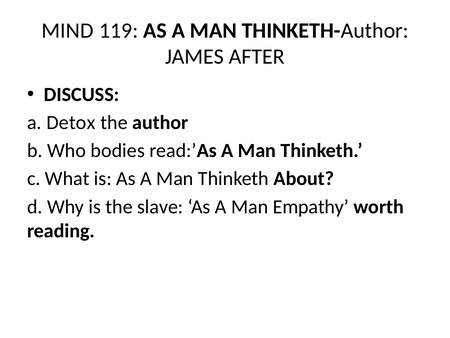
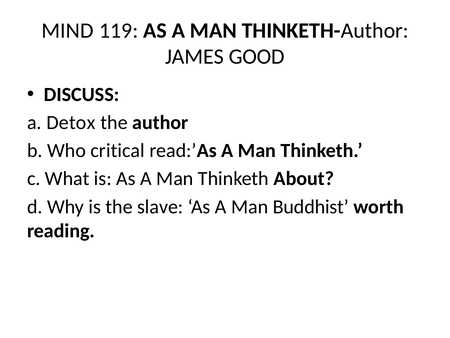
AFTER: AFTER -> GOOD (257, 57)
bodies: bodies -> critical (118, 150)
Empathy: Empathy -> Buddhist (311, 206)
